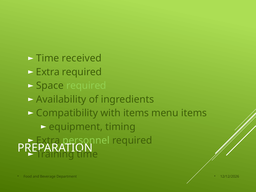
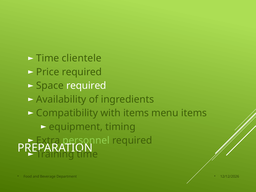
received: received -> clientele (82, 58)
Extra: Extra -> Price (48, 72)
required colour: light green -> white (86, 86)
